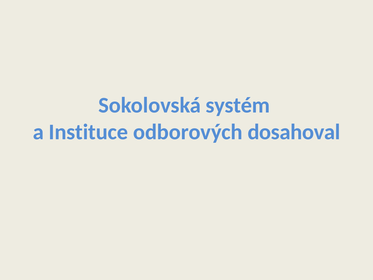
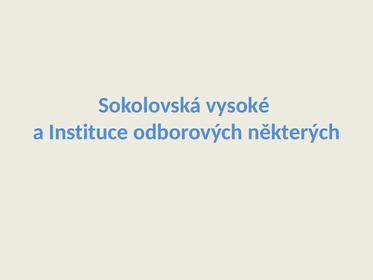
systém: systém -> vysoké (238, 105)
dosahoval: dosahoval -> některých (294, 132)
